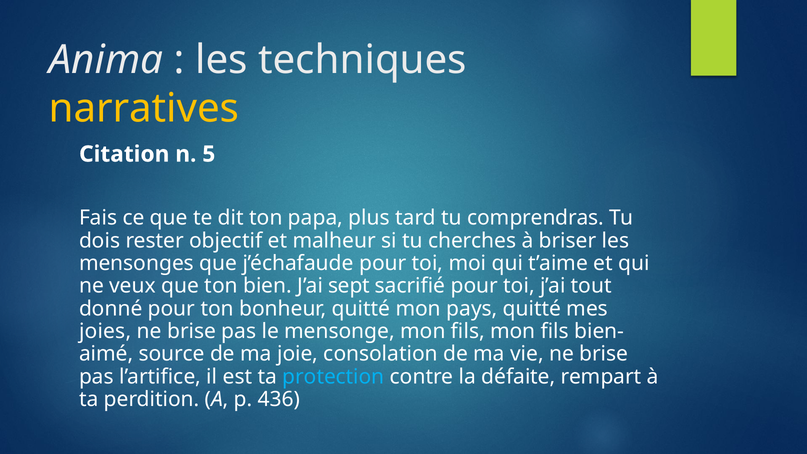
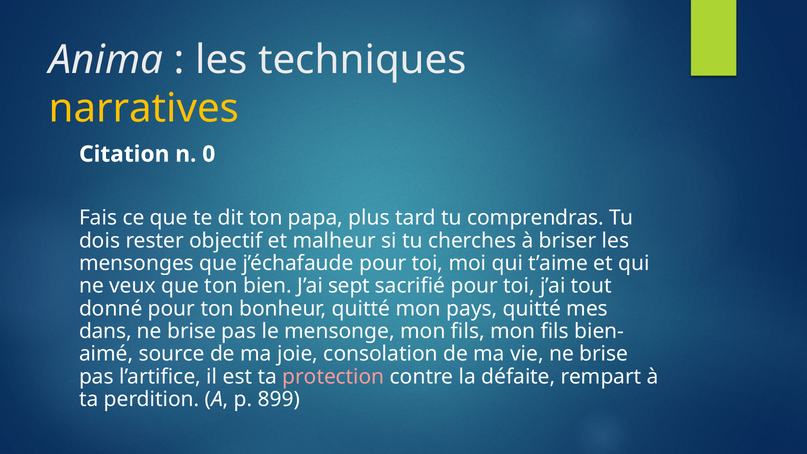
5: 5 -> 0 (209, 154)
joies: joies -> dans (105, 331)
protection colour: light blue -> pink (333, 377)
436: 436 -> 899 (279, 399)
